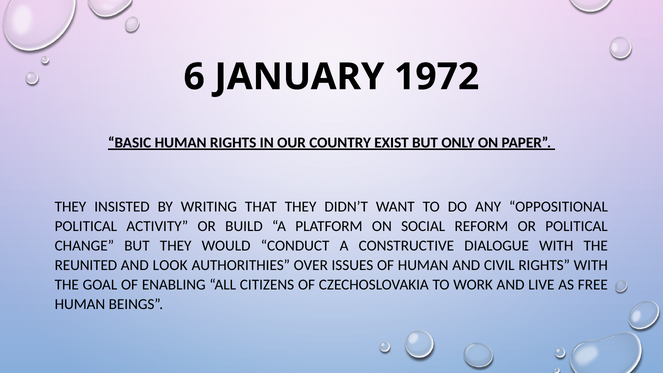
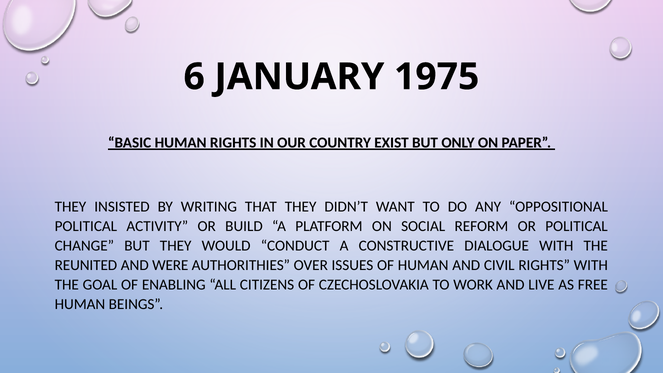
1972: 1972 -> 1975 (437, 77)
LOOK: LOOK -> WERE (170, 265)
